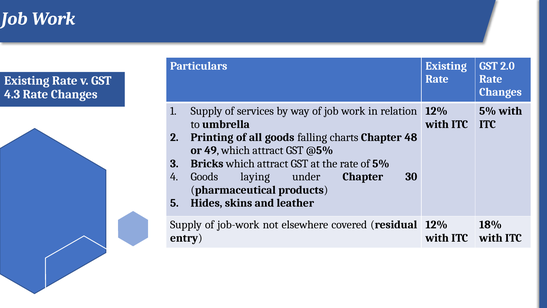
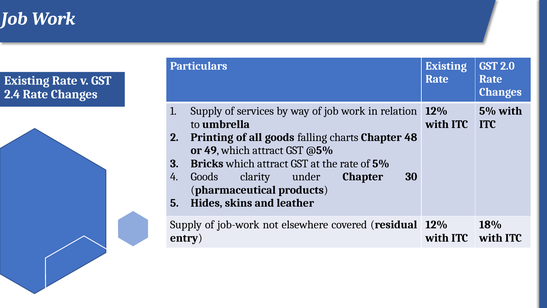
4.3: 4.3 -> 2.4 (12, 94)
laying: laying -> clarity (255, 177)
